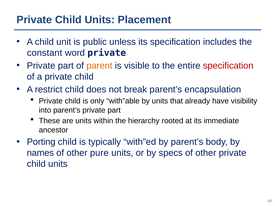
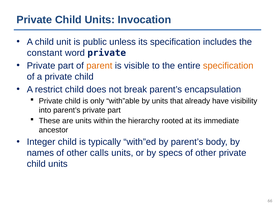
Placement: Placement -> Invocation (144, 20)
specification colour: red -> orange (228, 66)
Porting: Porting -> Integer (41, 142)
pure: pure -> calls (99, 153)
